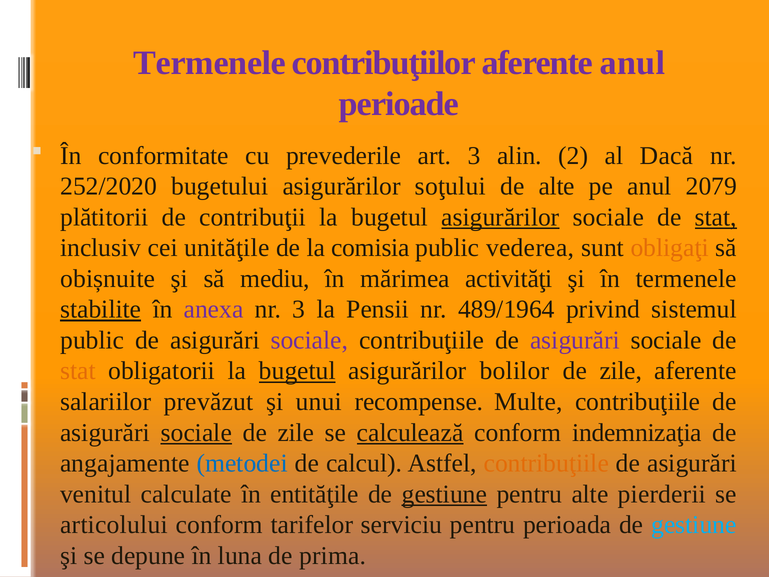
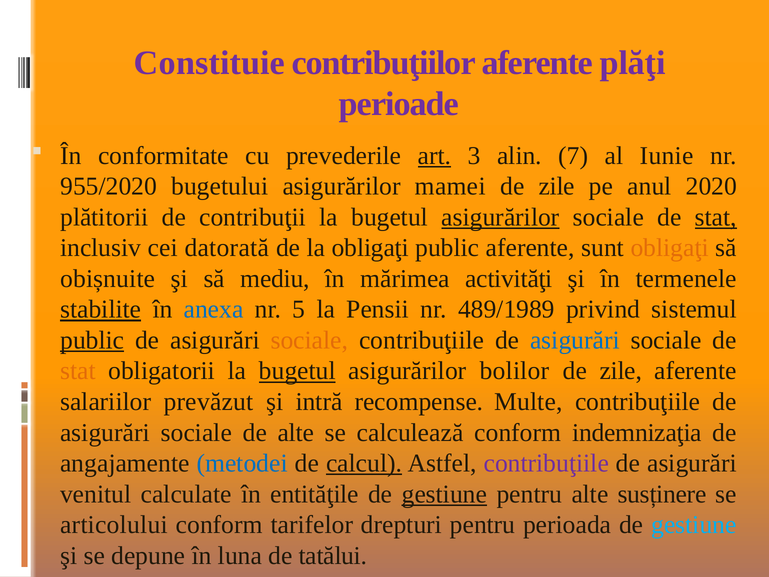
Termenele: Termenele -> Constituie (210, 63)
aferente anul: anul -> plăţi (633, 63)
art underline: none -> present (435, 156)
2: 2 -> 7 (573, 156)
Dacă: Dacă -> Iunie (667, 156)
252/2020: 252/2020 -> 955/2020 (109, 186)
soţului: soţului -> mamei (450, 186)
alte: alte -> zile (557, 186)
2079: 2079 -> 2020 (711, 186)
unităţile: unităţile -> datorată (227, 248)
la comisia: comisia -> obligaţi (370, 248)
public vederea: vederea -> aferente (530, 248)
anexa colour: purple -> blue (214, 309)
nr 3: 3 -> 5 (299, 309)
489/1964: 489/1964 -> 489/1989 (506, 309)
public underline: none -> present (92, 340)
sociale colour: purple -> orange (309, 340)
asigurări colour: purple -> blue (575, 340)
unui: unui -> intră (319, 402)
sociale underline: present -> none (196, 432)
zile: zile -> alte (296, 432)
calculează underline: present -> none (410, 432)
calcul underline: none -> present (364, 463)
contribuţiile colour: orange -> purple (546, 463)
pierderii: pierderii -> susținere (662, 494)
serviciu: serviciu -> drepturi (401, 525)
prima: prima -> tatălui (333, 555)
